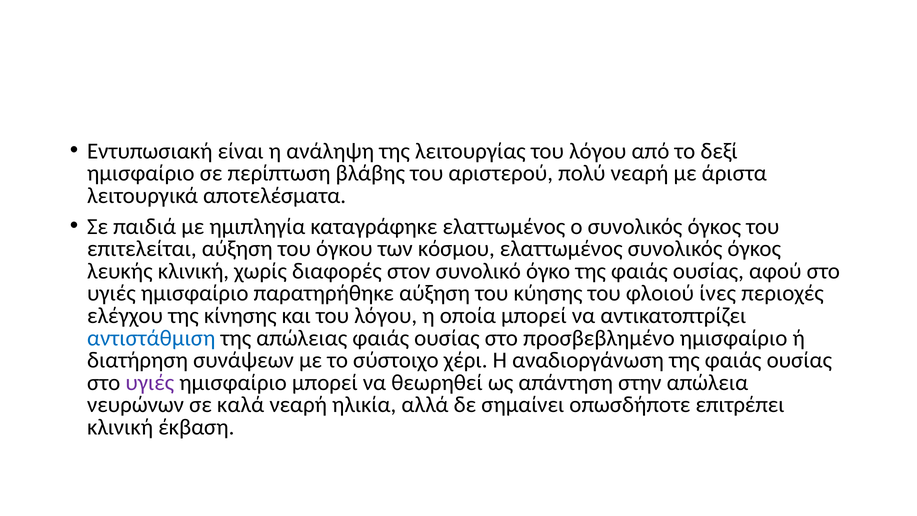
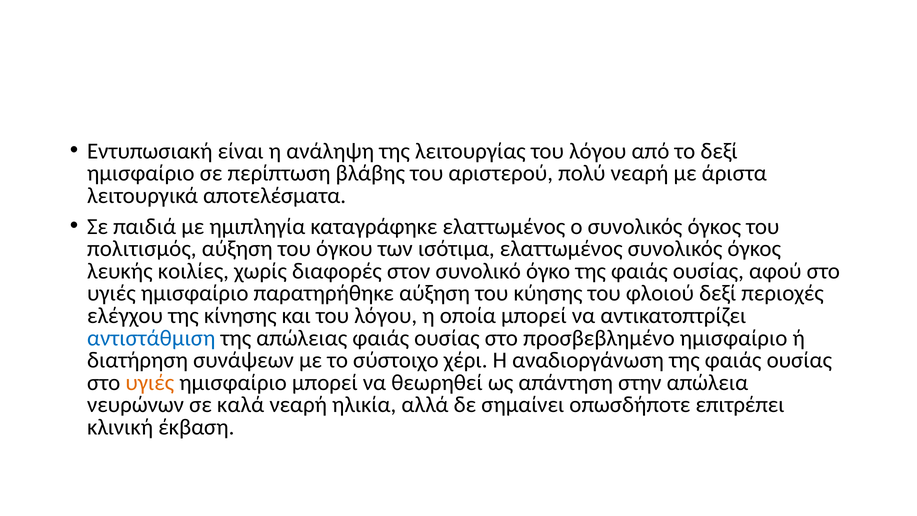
επιτελείται: επιτελείται -> πολιτισμός (142, 249)
κόσμου: κόσμου -> ισότιμα (456, 249)
λευκής κλινική: κλινική -> κοιλίες (193, 271)
φλοιού ίνες: ίνες -> δεξί (718, 293)
υγιές colour: purple -> orange (150, 382)
